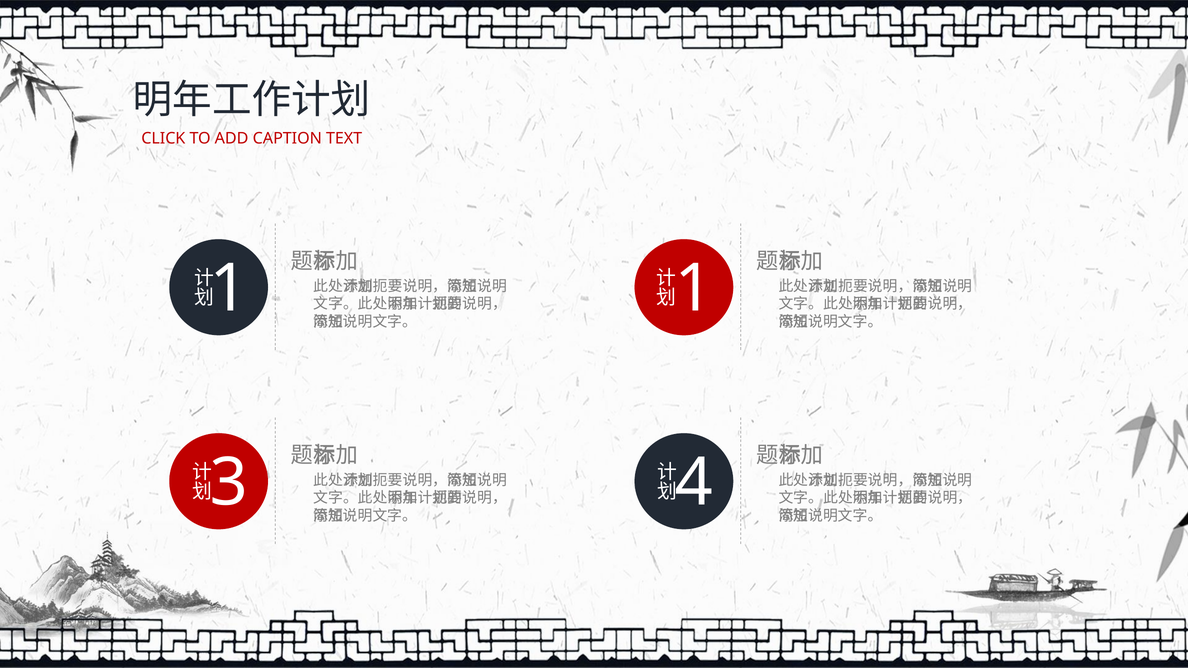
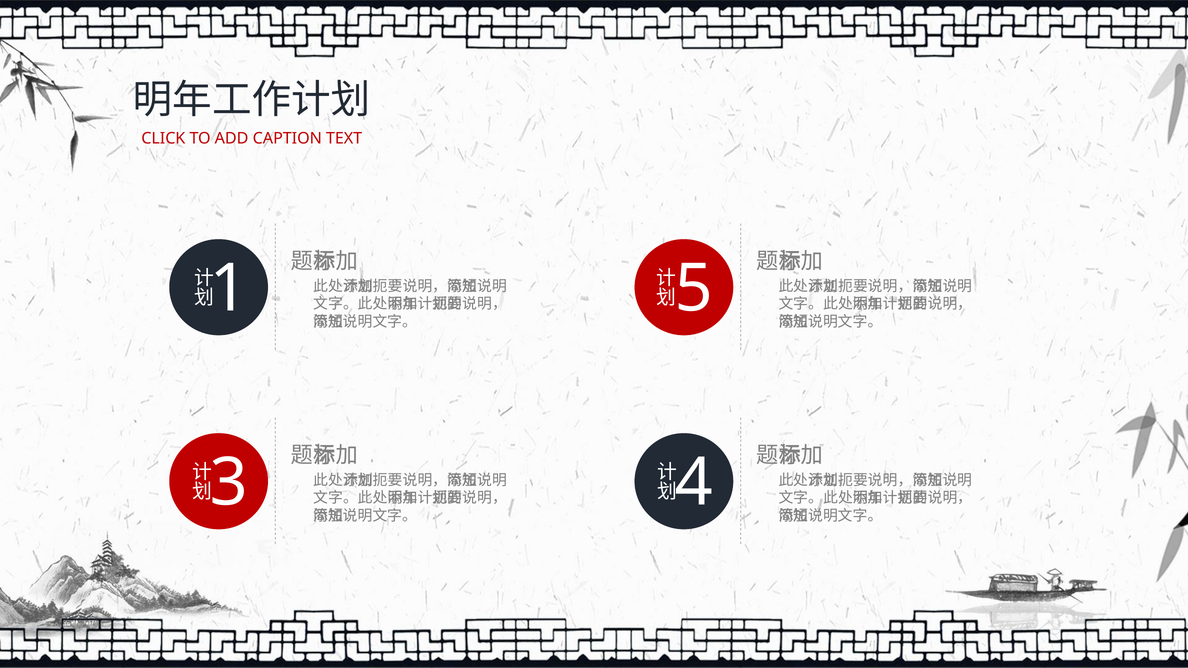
1: 1 -> 5 (694, 289)
